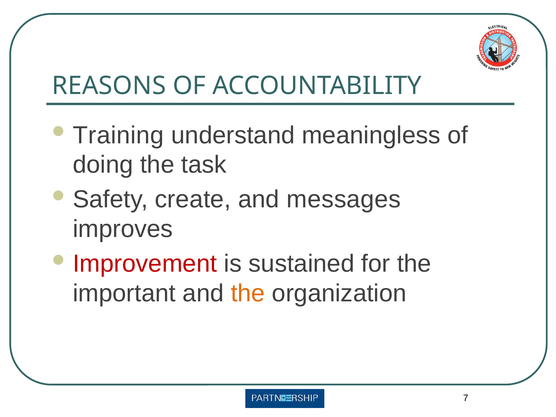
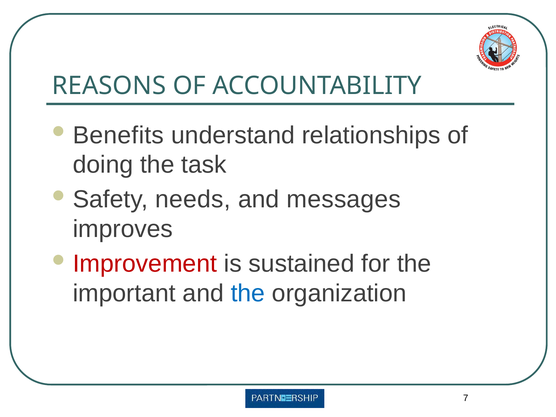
Training: Training -> Benefits (118, 135)
meaningless: meaningless -> relationships (371, 135)
create: create -> needs (193, 199)
the colour: orange -> blue (248, 293)
